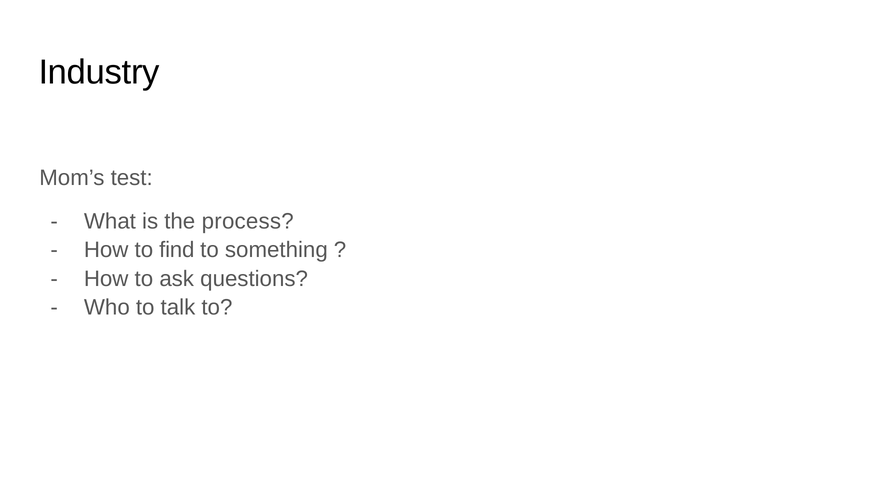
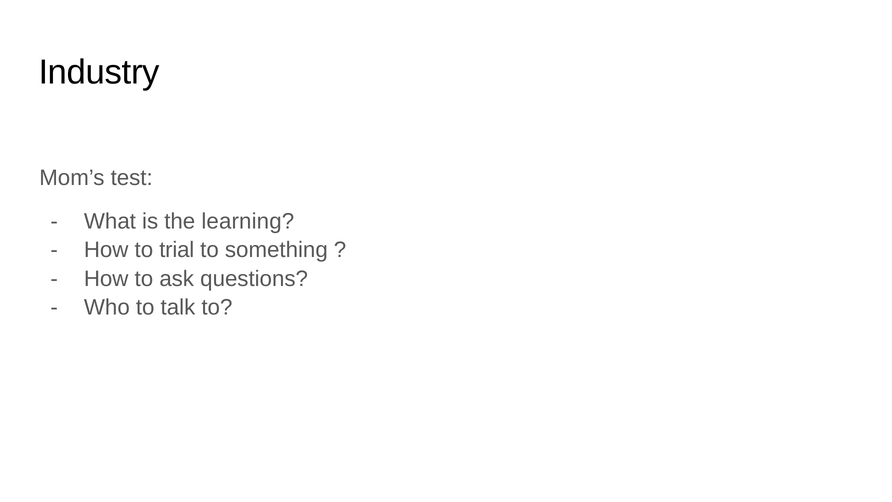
process: process -> learning (248, 221)
find: find -> trial (177, 250)
